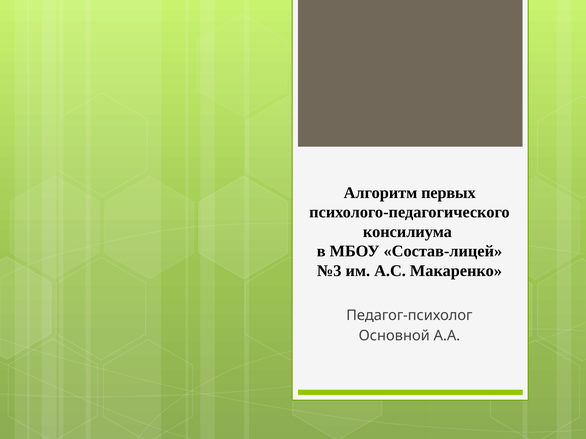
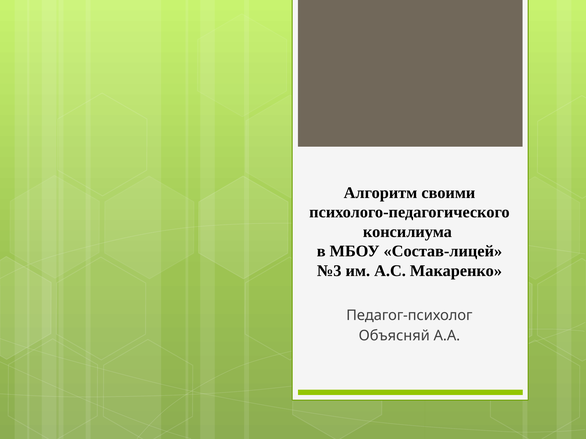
первых: первых -> своими (448, 193)
Основной: Основной -> Объясняй (394, 336)
